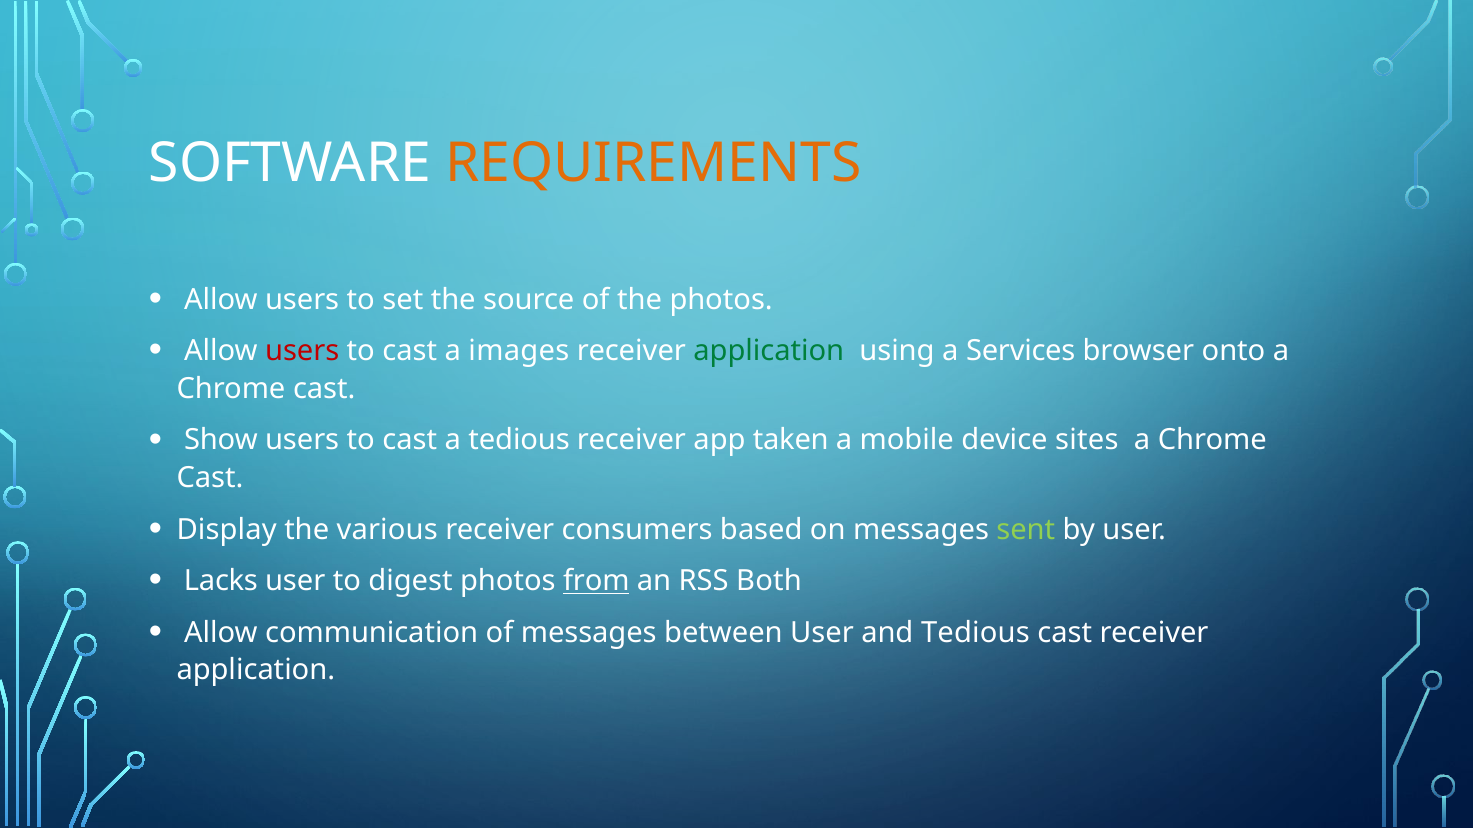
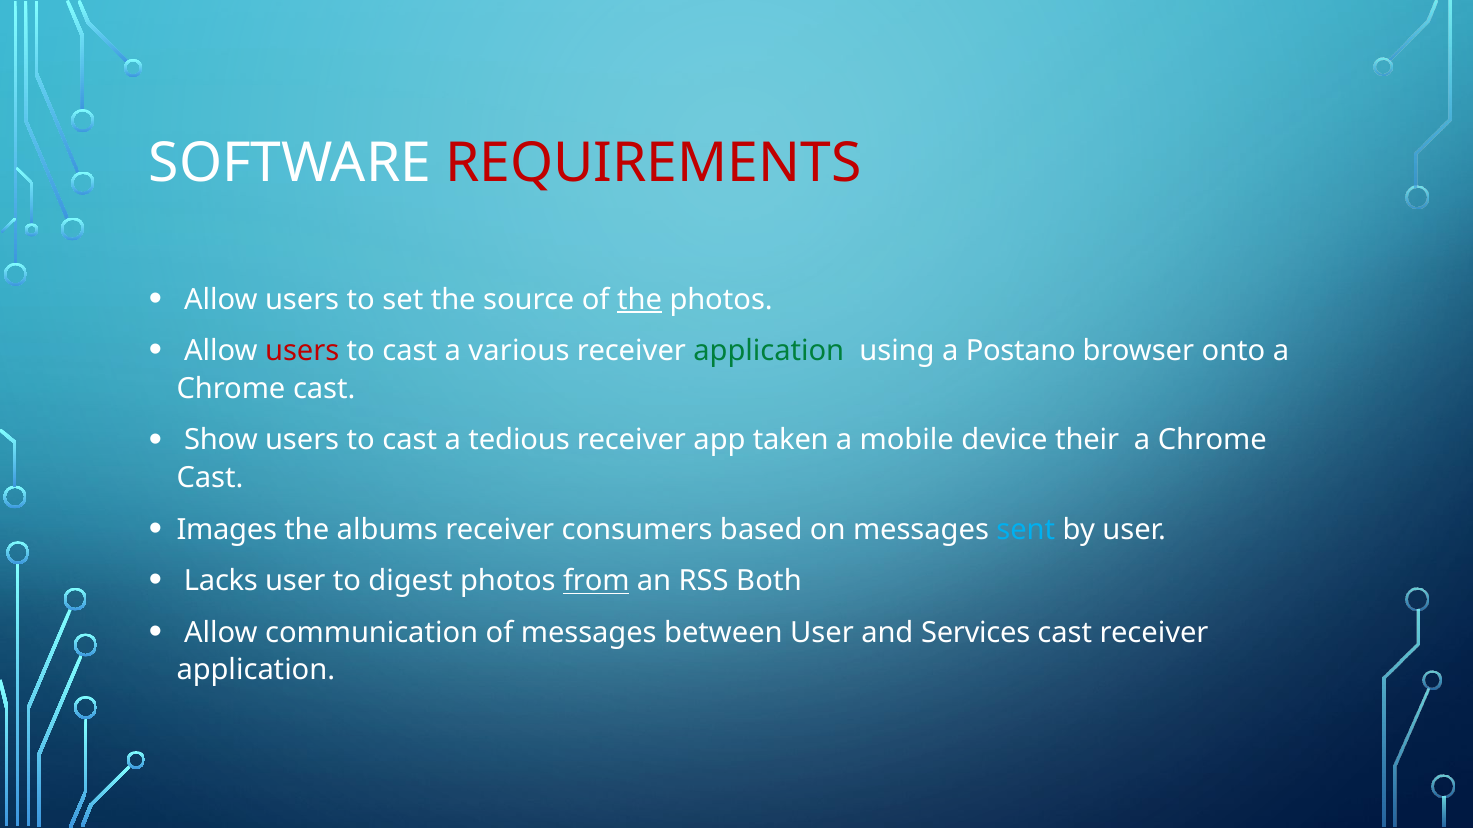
REQUIREMENTS colour: orange -> red (653, 164)
the underline: none -> present (640, 300)
images: images -> various (519, 351)
Services: Services -> Postano (1021, 351)
sites: sites -> their (1087, 440)
Display: Display -> Images (227, 530)
various: various -> albums (387, 530)
sent colour: light green -> light blue (1026, 530)
and Tedious: Tedious -> Services (976, 633)
